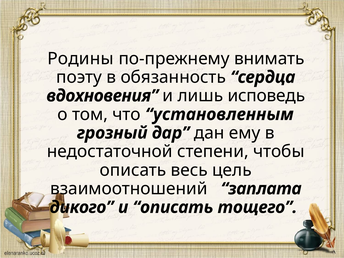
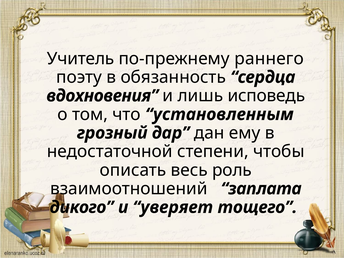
Родины: Родины -> Учитель (81, 59)
внимать: внимать -> раннего (269, 59)
цель: цель -> роль (232, 170)
и описать: описать -> уверяет (173, 207)
